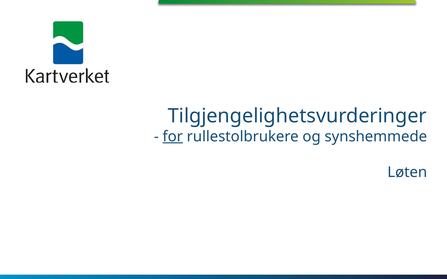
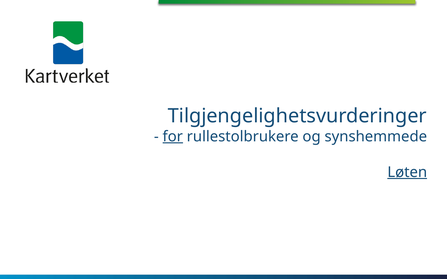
Løten underline: none -> present (407, 172)
